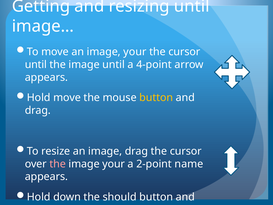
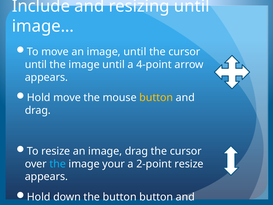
Getting: Getting -> Include (41, 6)
an image your: your -> until (135, 52)
the colour: pink -> light blue (58, 164)
2-point name: name -> resize (189, 164)
the should: should -> button (120, 197)
